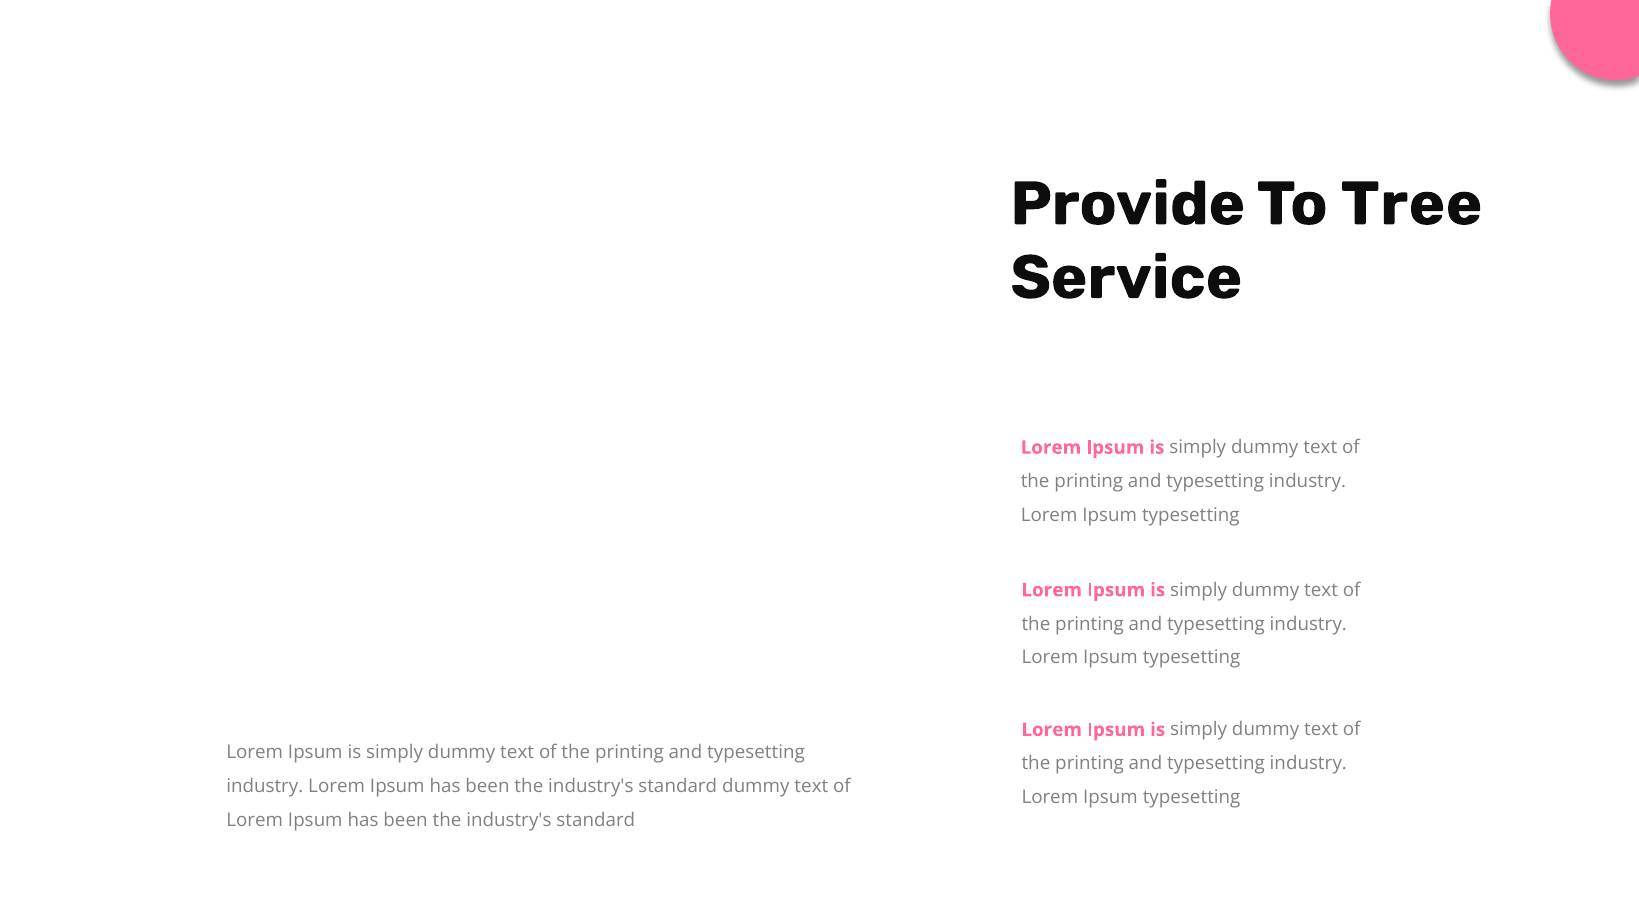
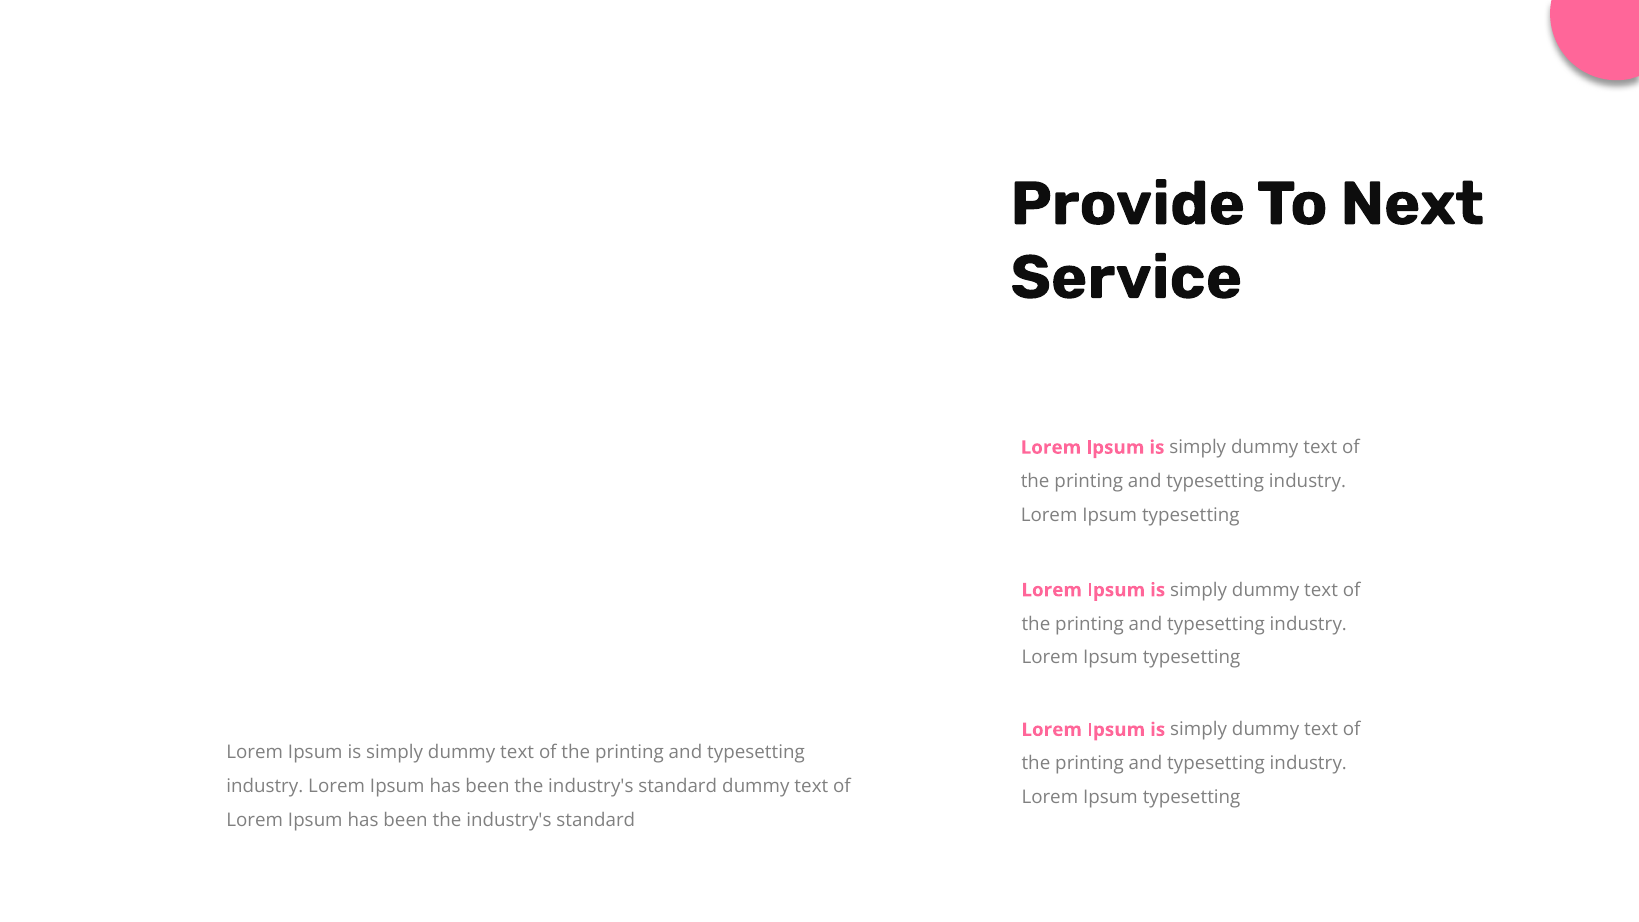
Tree: Tree -> Next (1412, 204)
